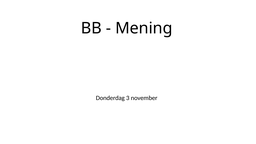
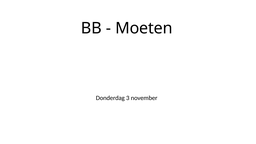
Mening: Mening -> Moeten (144, 28)
